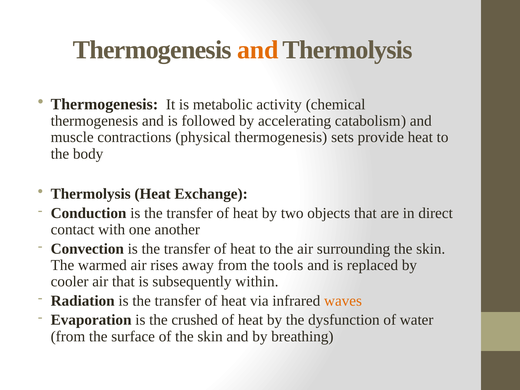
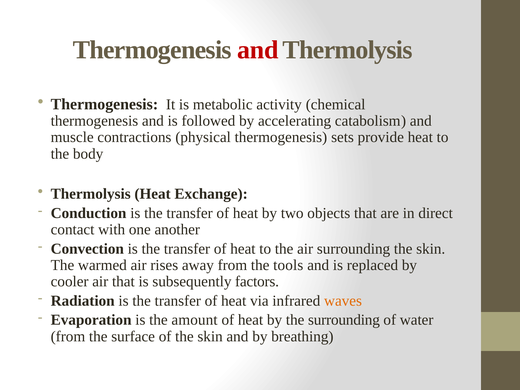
and colour: orange -> red (258, 50)
within: within -> factors (257, 282)
crushed: crushed -> amount (195, 320)
the dysfunction: dysfunction -> surrounding (344, 320)
